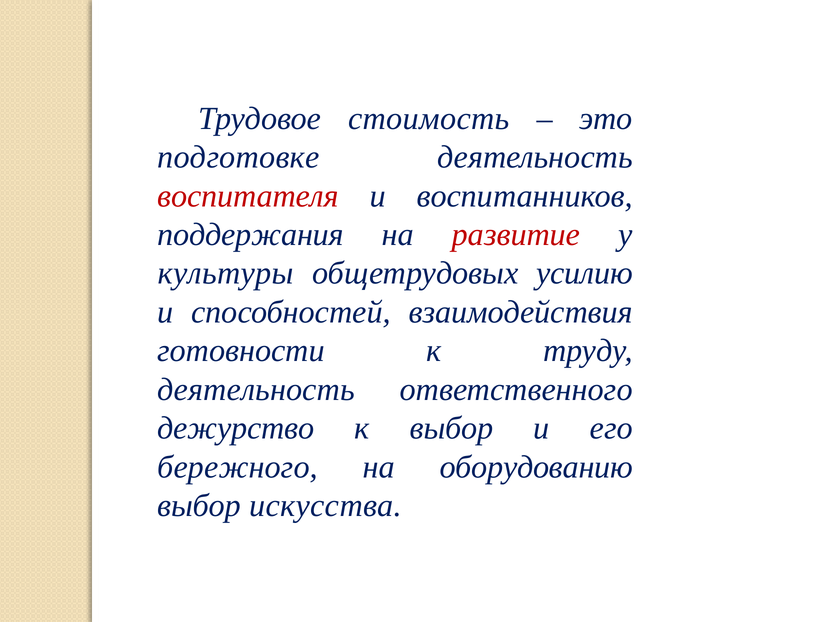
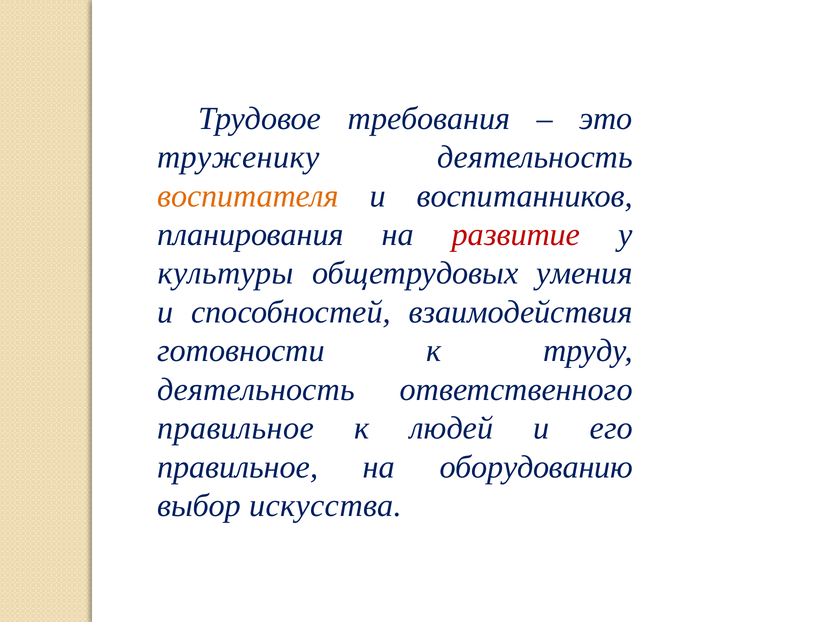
стоимость: стоимость -> требования (429, 118)
подготовке: подготовке -> труженику (238, 157)
воспитателя colour: red -> orange (248, 196)
поддержания: поддержания -> планирования (250, 235)
усилию: усилию -> умения (584, 273)
дежурство: дежурство -> правильное (236, 428)
к выбор: выбор -> людей (452, 428)
бережного: бережного -> правильное (238, 467)
